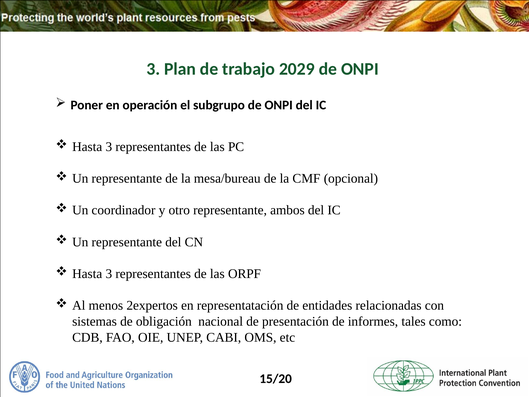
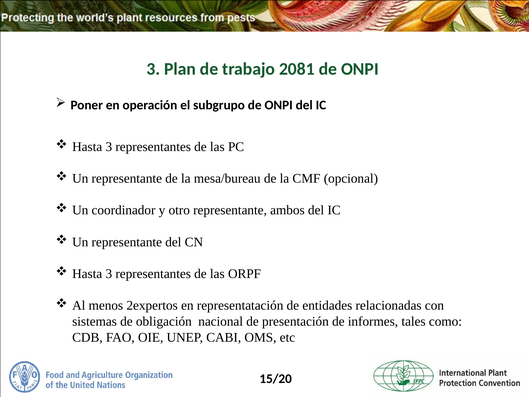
2029: 2029 -> 2081 (297, 69)
